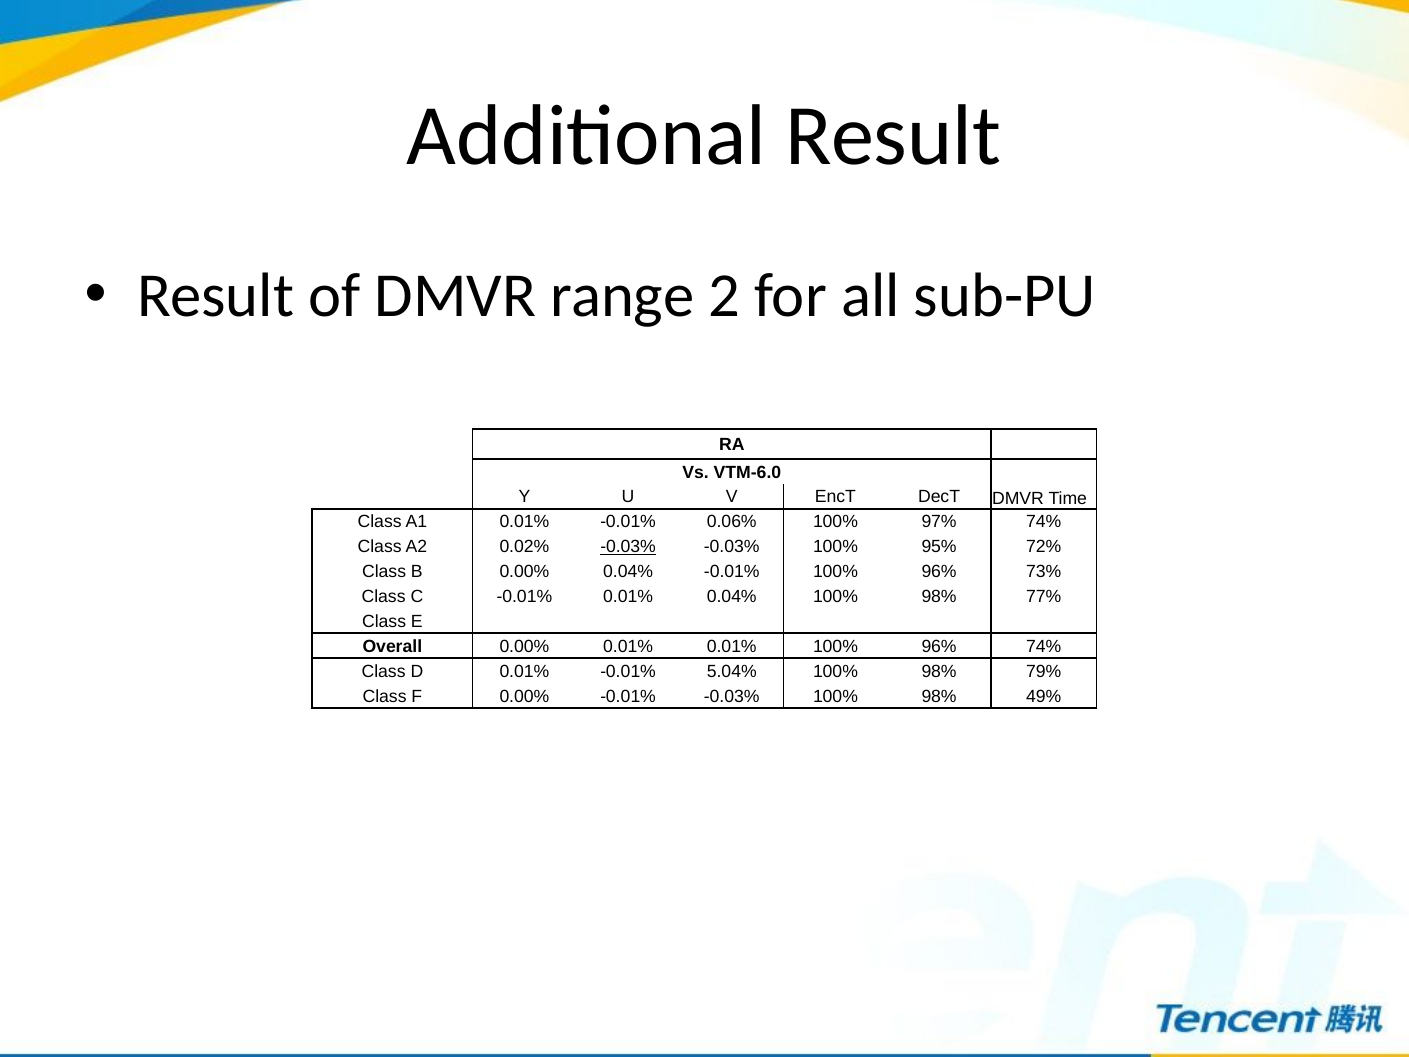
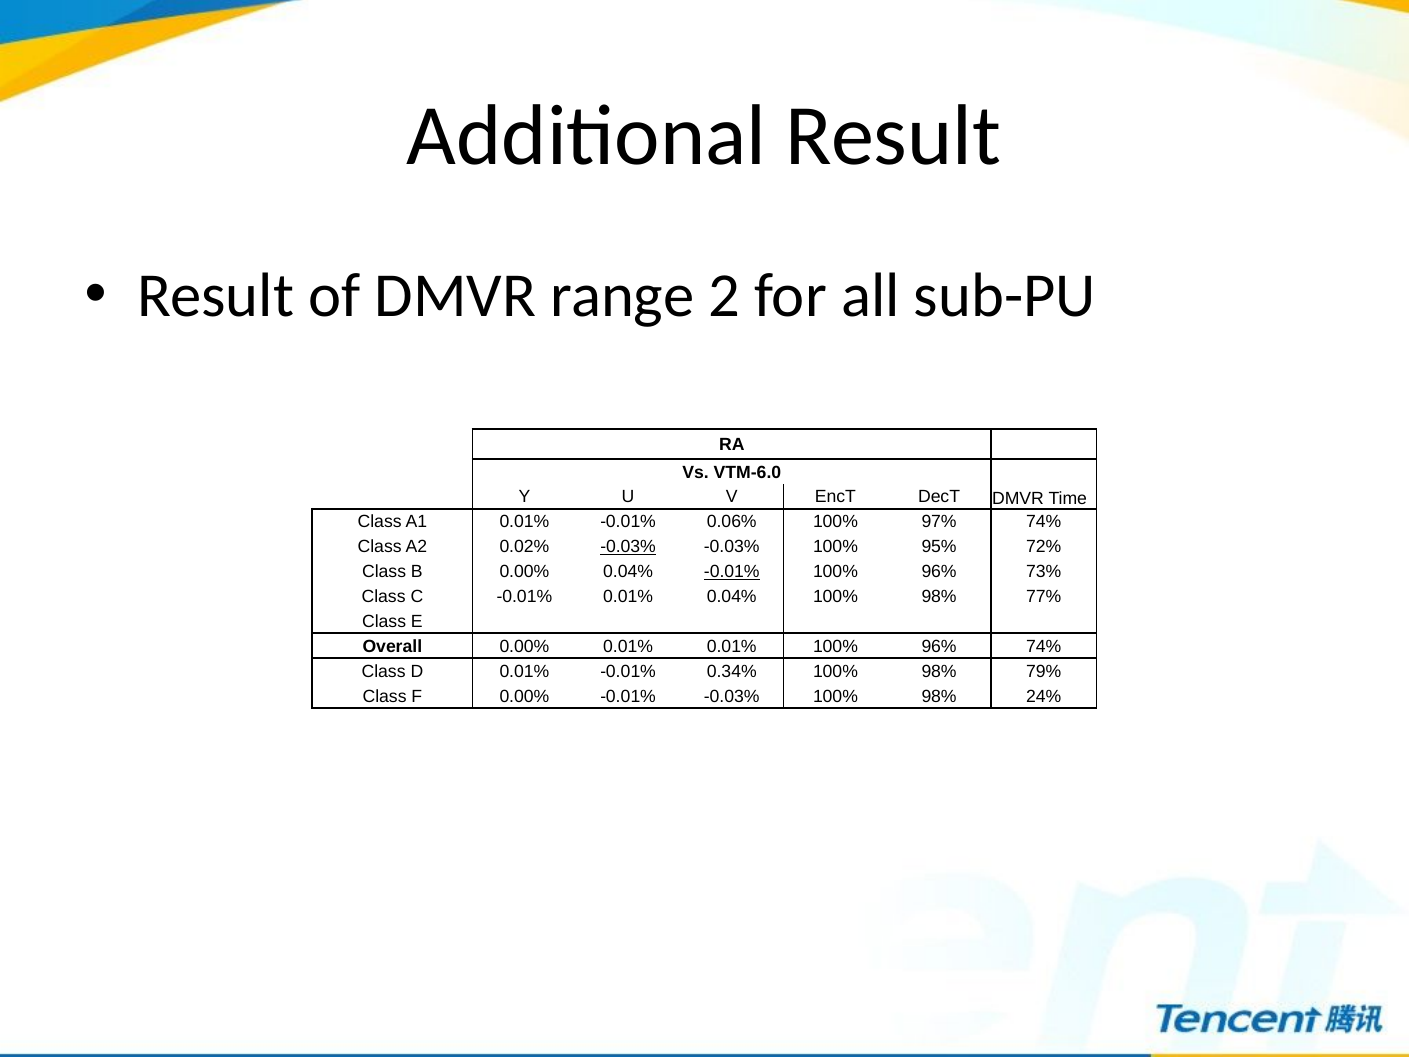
-0.01% underline: none -> present (732, 572)
5.04%: 5.04% -> 0.34% (732, 671)
49%: 49% -> 24% (1044, 696)
